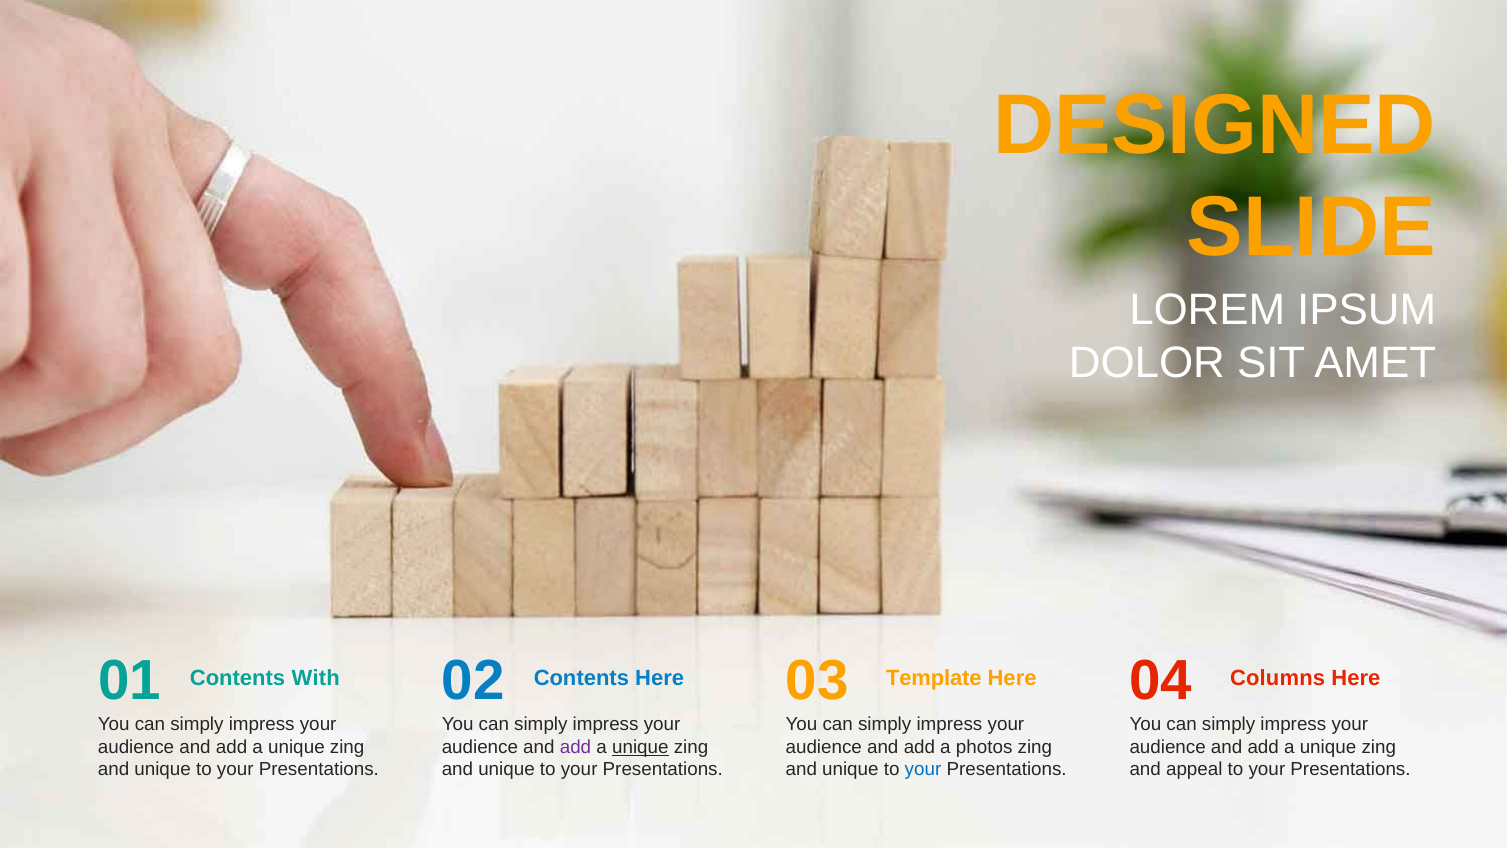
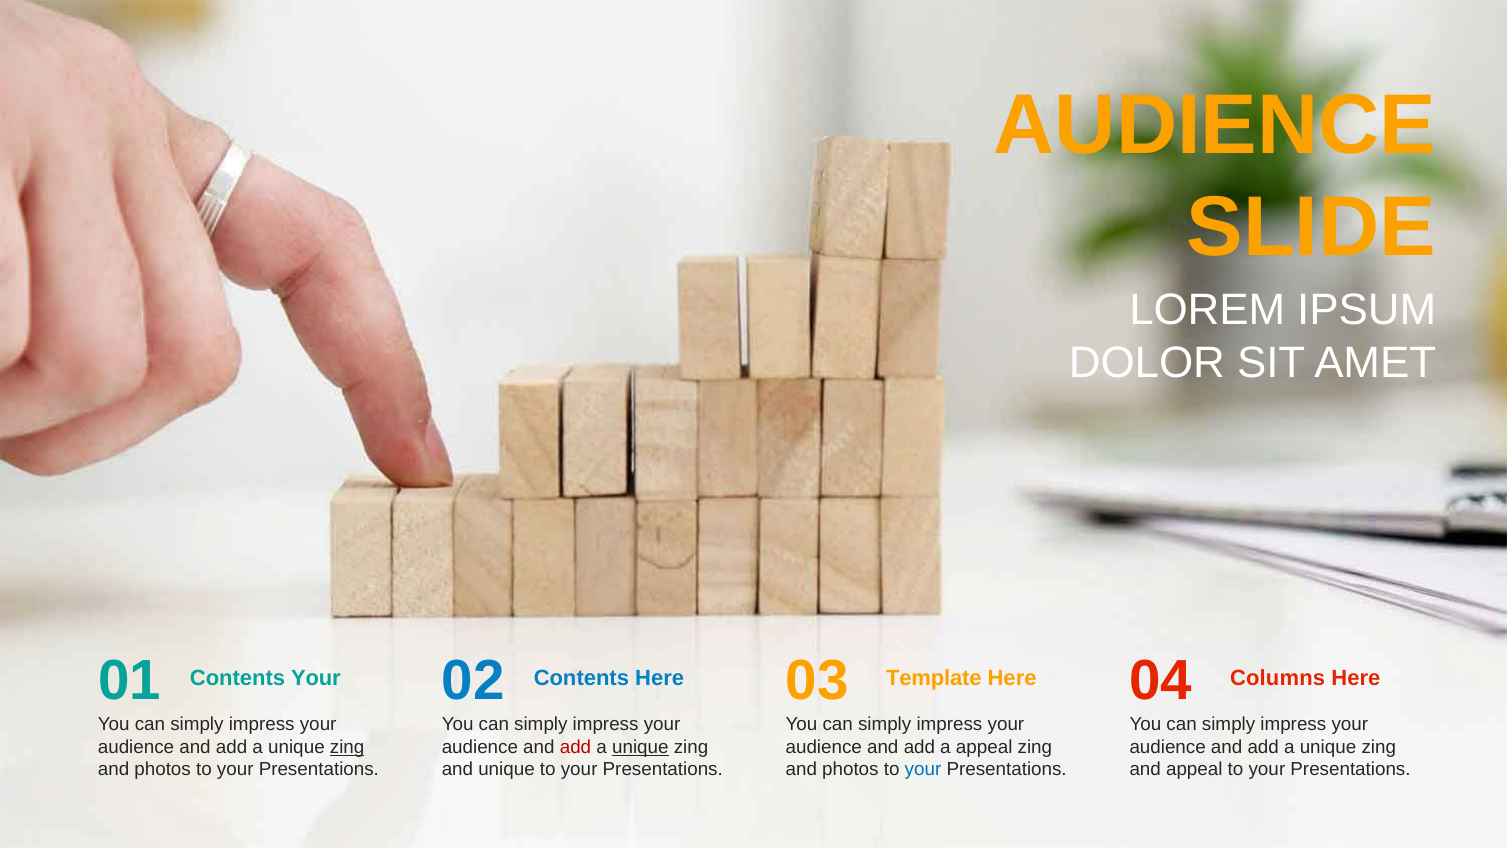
DESIGNED: DESIGNED -> AUDIENCE (1215, 125)
Contents With: With -> Your (316, 678)
zing underline: none -> present (347, 747)
add colour: purple -> red (576, 747)
a photos: photos -> appeal (984, 747)
unique: unique -> photos (163, 769)
unique: unique -> photos (850, 769)
